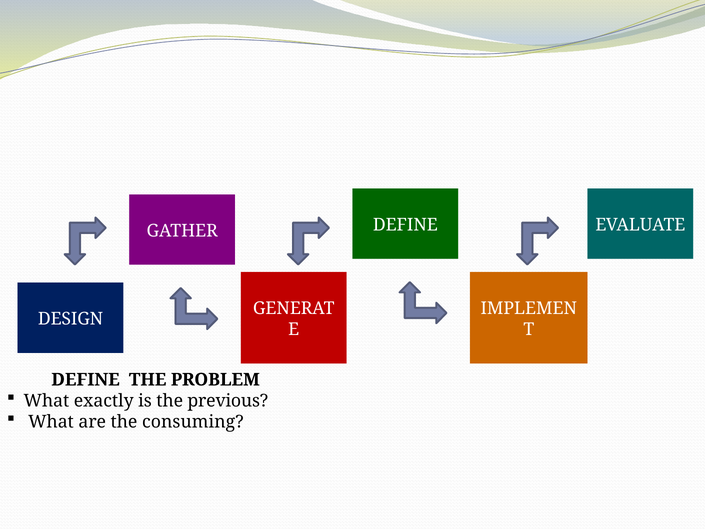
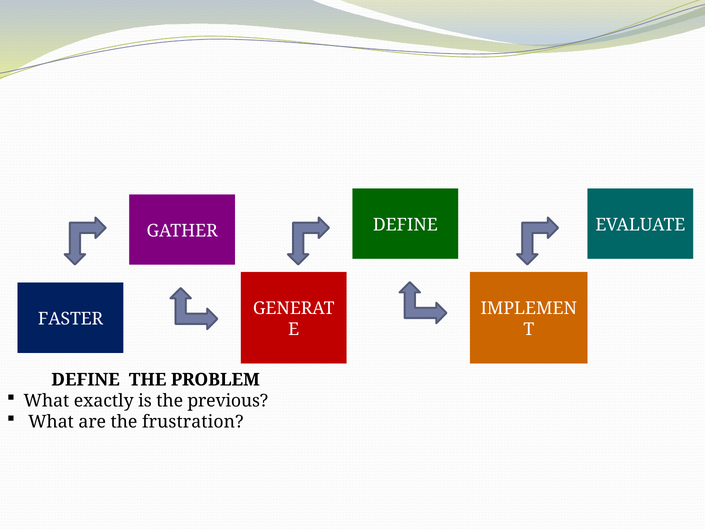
DESIGN: DESIGN -> FASTER (71, 319)
consuming: consuming -> frustration (193, 422)
